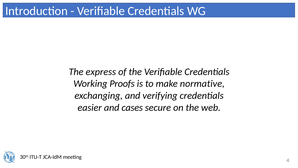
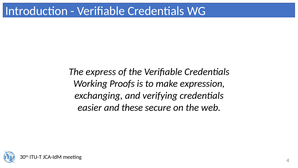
normative: normative -> expression (202, 84)
cases: cases -> these (132, 107)
